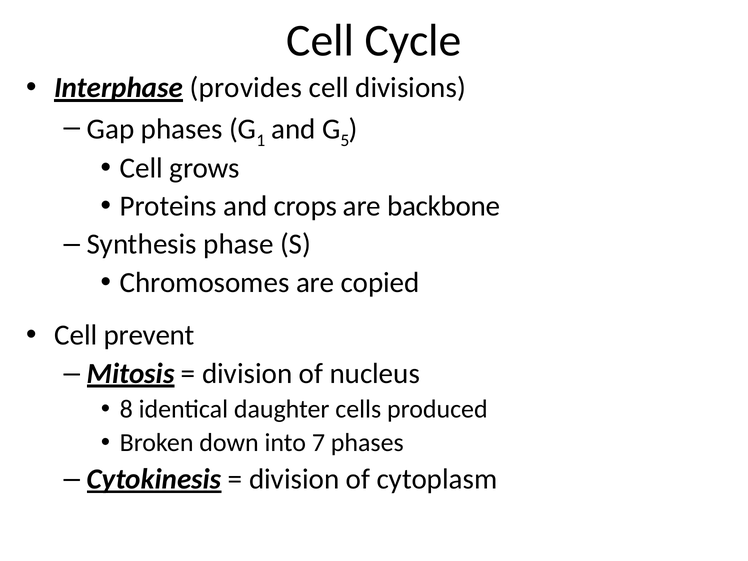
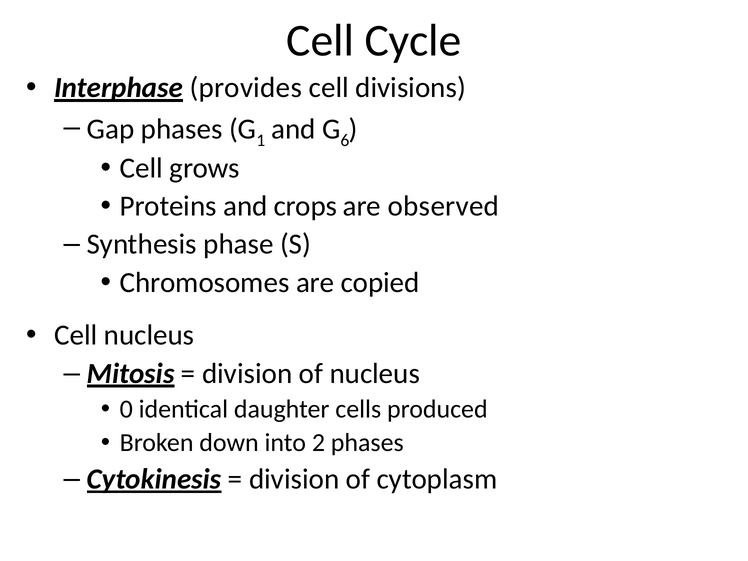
5: 5 -> 6 (345, 141)
backbone: backbone -> observed (443, 206)
Cell prevent: prevent -> nucleus (149, 335)
8: 8 -> 0 (126, 409)
7: 7 -> 2 (318, 443)
